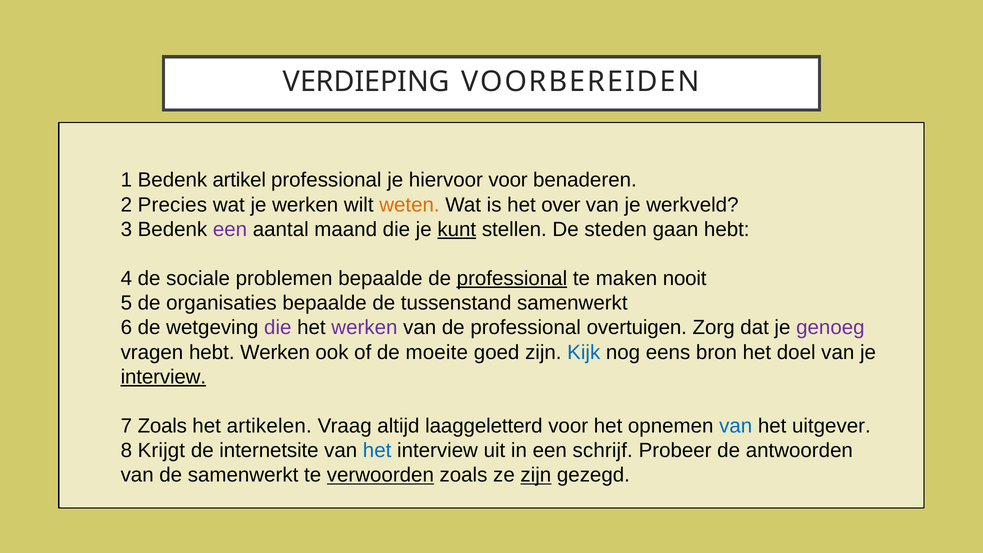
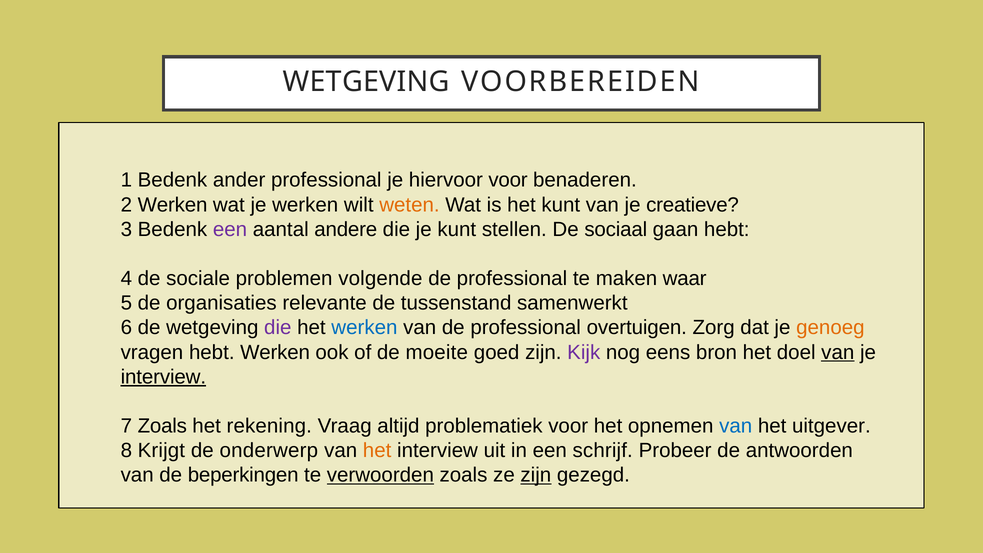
VERDIEPING: VERDIEPING -> WETGEVING (366, 82)
artikel: artikel -> ander (239, 180)
2 Precies: Precies -> Werken (173, 205)
het over: over -> kunt (561, 205)
werkveld: werkveld -> creatieve (693, 205)
maand: maand -> andere (346, 229)
kunt underline: present -> none (457, 229)
steden: steden -> sociaal (616, 229)
problemen bepaalde: bepaalde -> volgende (380, 278)
professional underline: present -> none (512, 278)
nooit: nooit -> waar (685, 278)
organisaties bepaalde: bepaalde -> relevante (325, 303)
werken colour: purple -> blue (364, 328)
genoeg colour: purple -> orange (830, 328)
Kijk colour: blue -> purple (584, 352)
van underline: none -> present (838, 352)
artikelen: artikelen -> rekening (269, 426)
laaggeletterd: laaggeletterd -> problematiek (484, 426)
internetsite: internetsite -> onderwerp (269, 451)
het colour: blue -> orange (377, 451)
de samenwerkt: samenwerkt -> beperkingen (243, 475)
